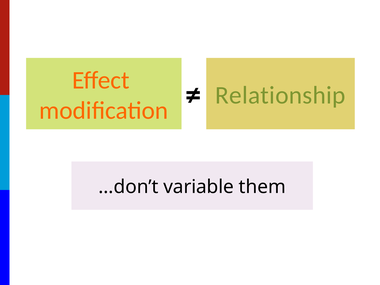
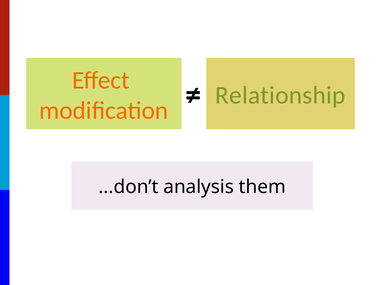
variable: variable -> analysis (199, 187)
